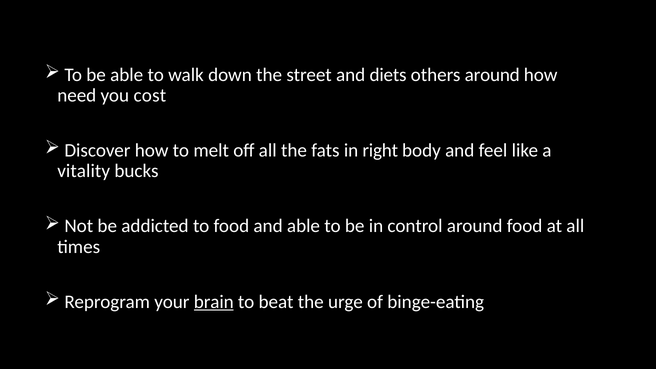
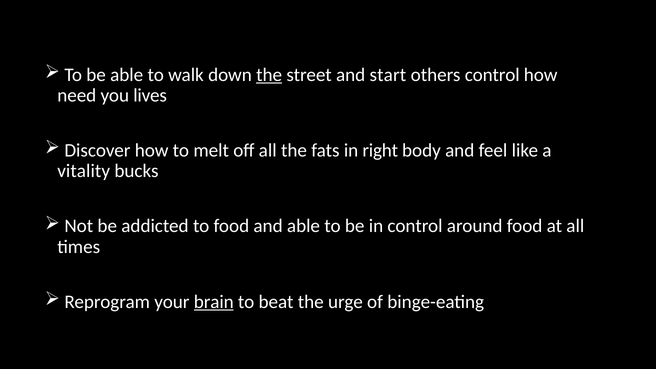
the underline: none -> present (269, 75)
diets: diets -> start (388, 75)
others around: around -> control (492, 75)
cost: cost -> lives (150, 95)
